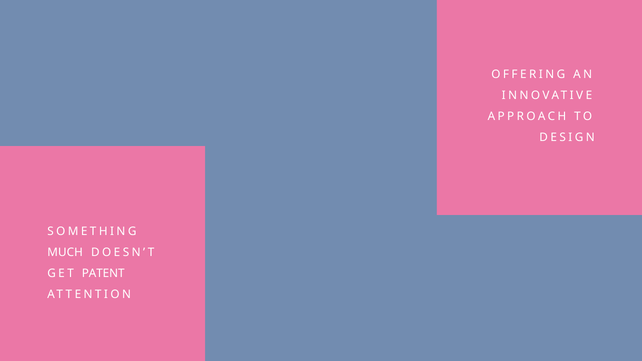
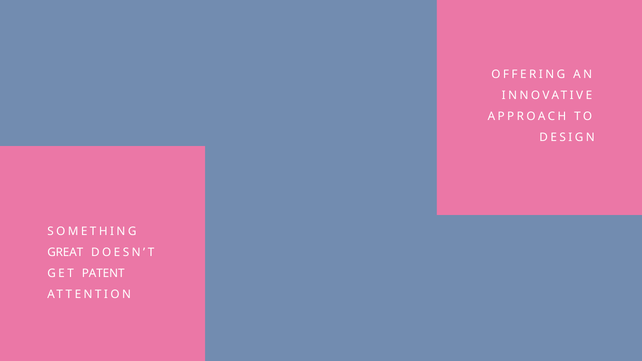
MUCH: MUCH -> GREAT (65, 253)
